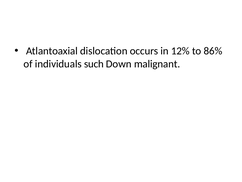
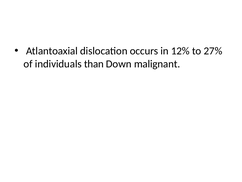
86%: 86% -> 27% (213, 51)
such: such -> than (94, 64)
